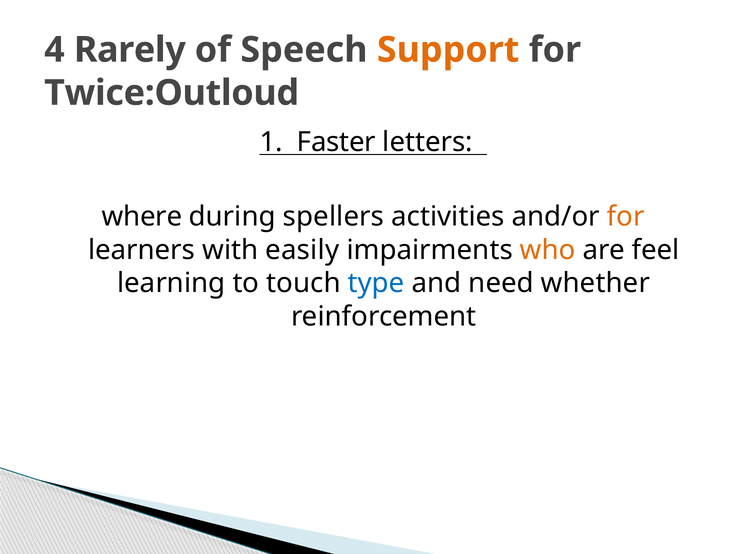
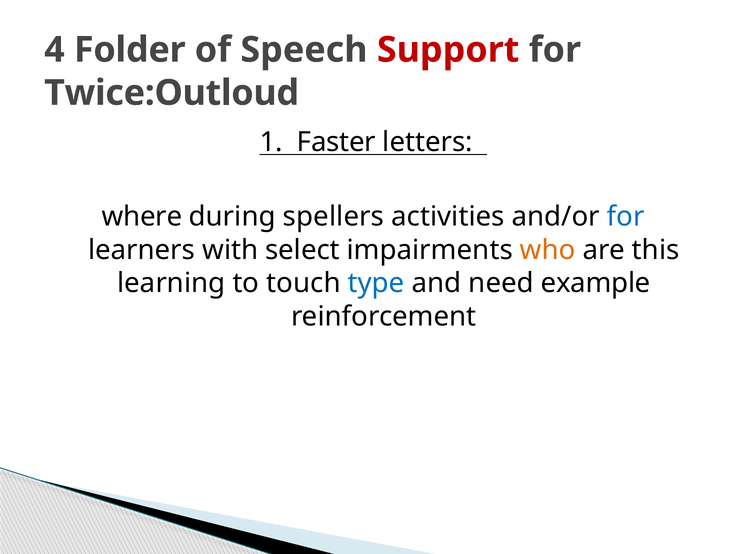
Rarely: Rarely -> Folder (130, 50)
Support colour: orange -> red (448, 50)
for colour: orange -> blue (626, 216)
easily: easily -> select (303, 250)
feel: feel -> this (656, 250)
whether: whether -> example (596, 283)
